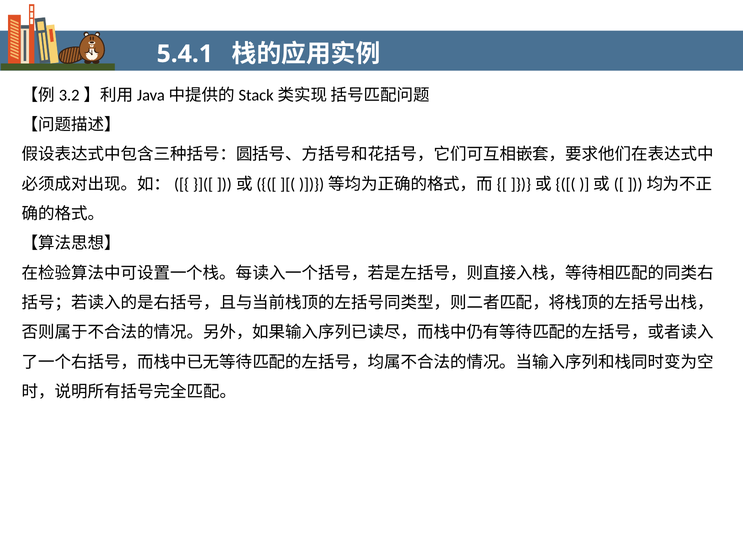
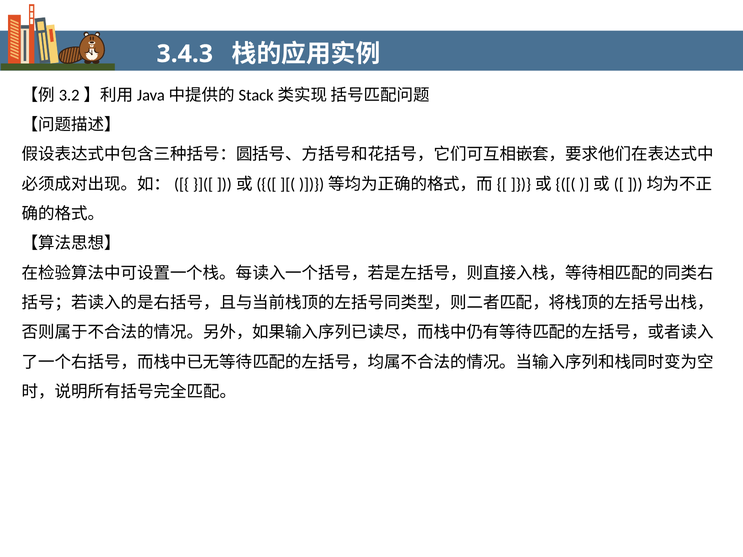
5.4.1: 5.4.1 -> 3.4.3 (185, 54)
